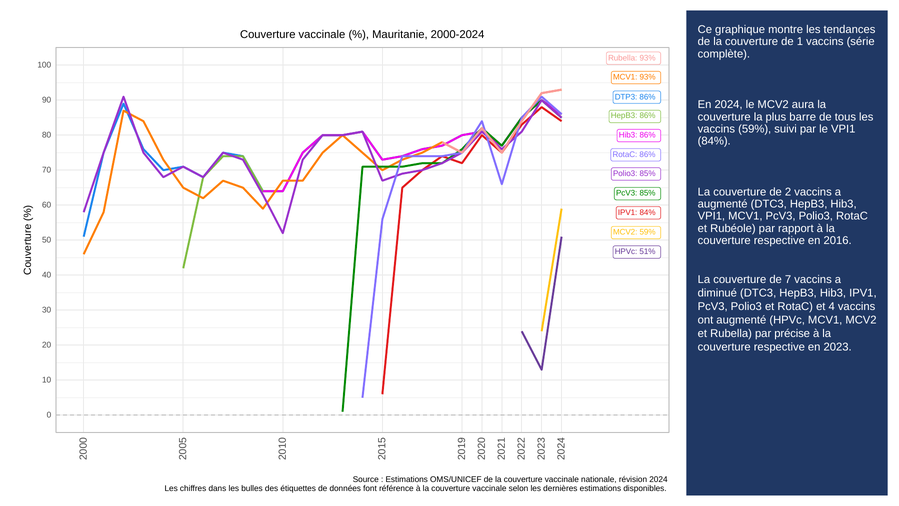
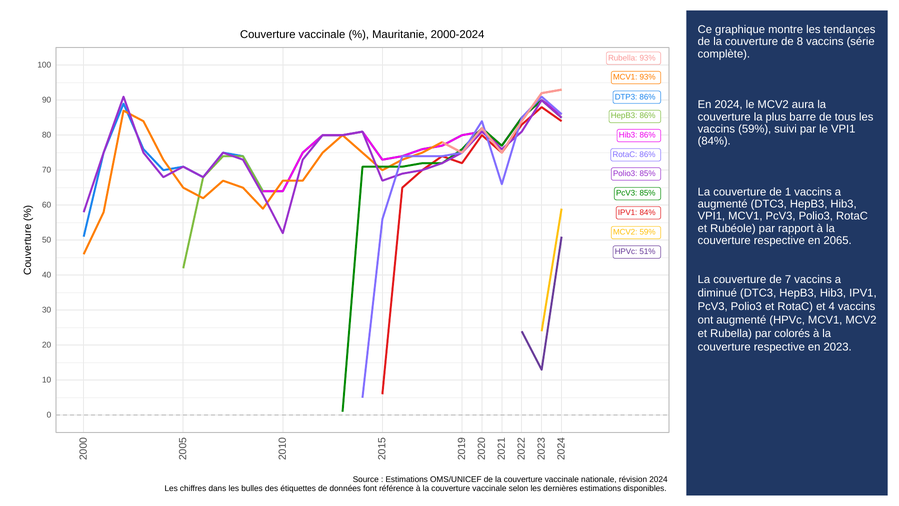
de 1: 1 -> 8 (800, 42)
de 2: 2 -> 1 (788, 192)
2016: 2016 -> 2065 (838, 240)
précise: précise -> colorés (792, 333)
